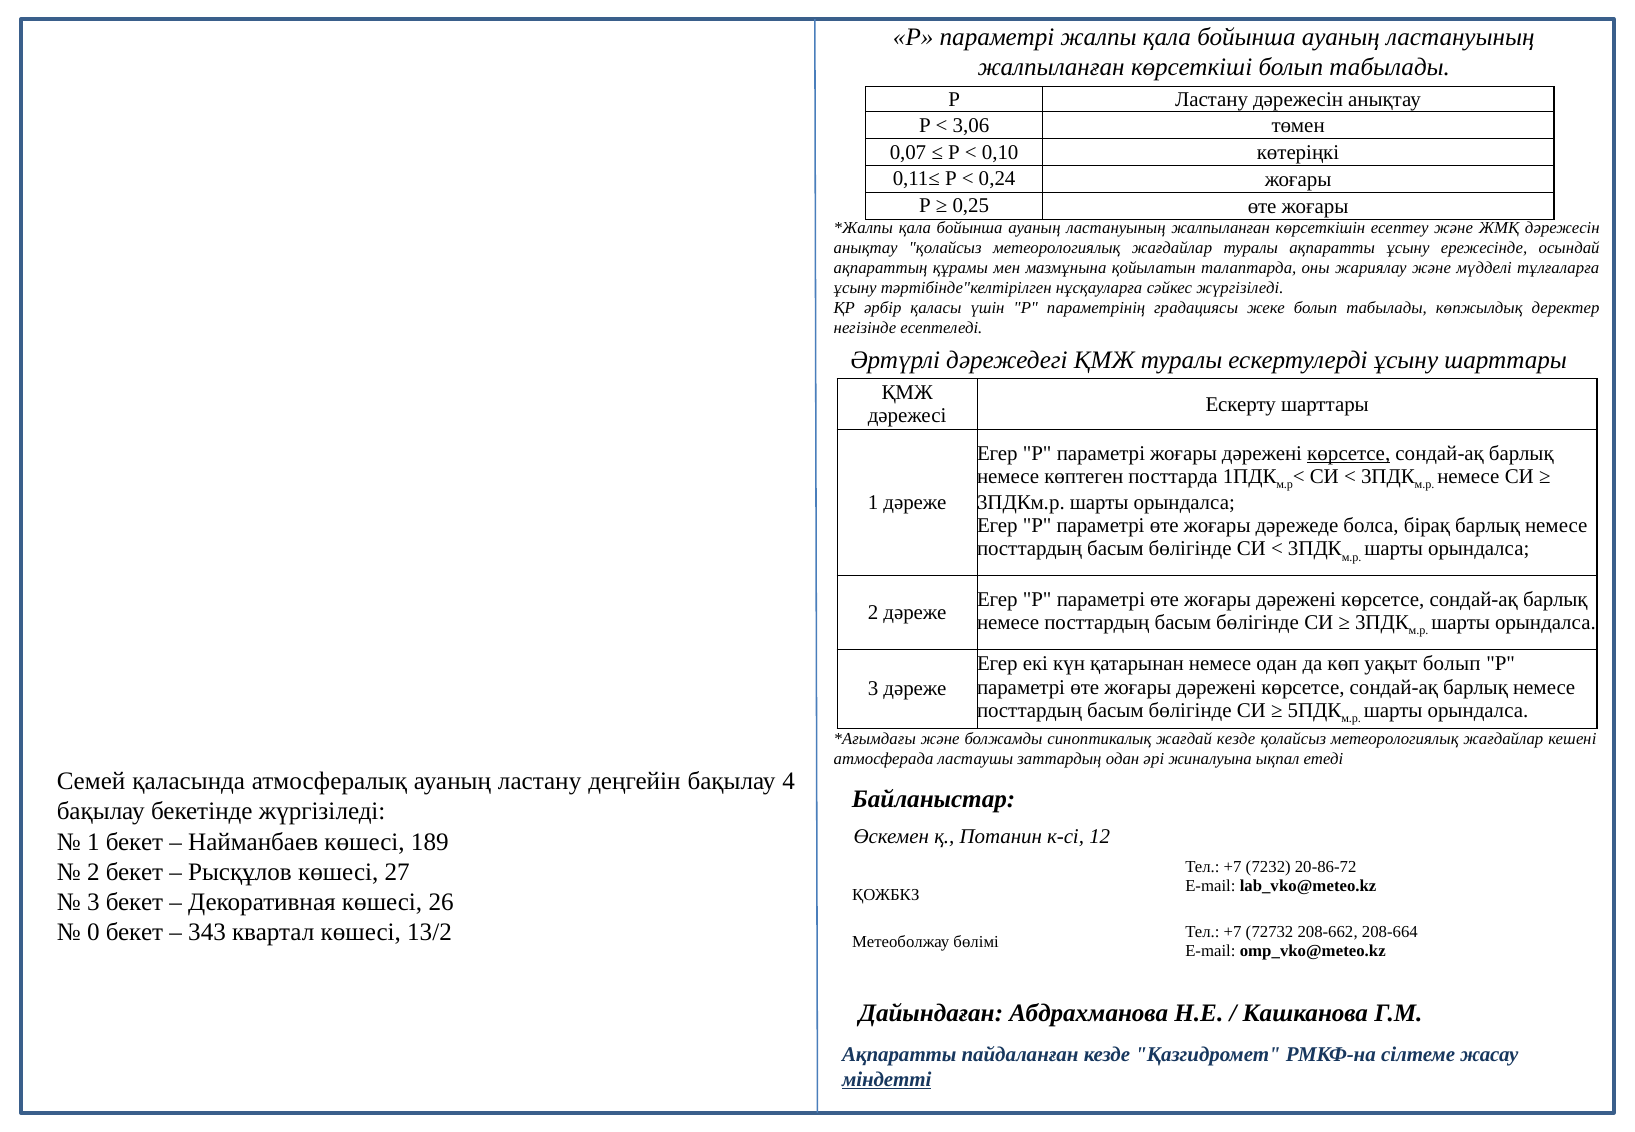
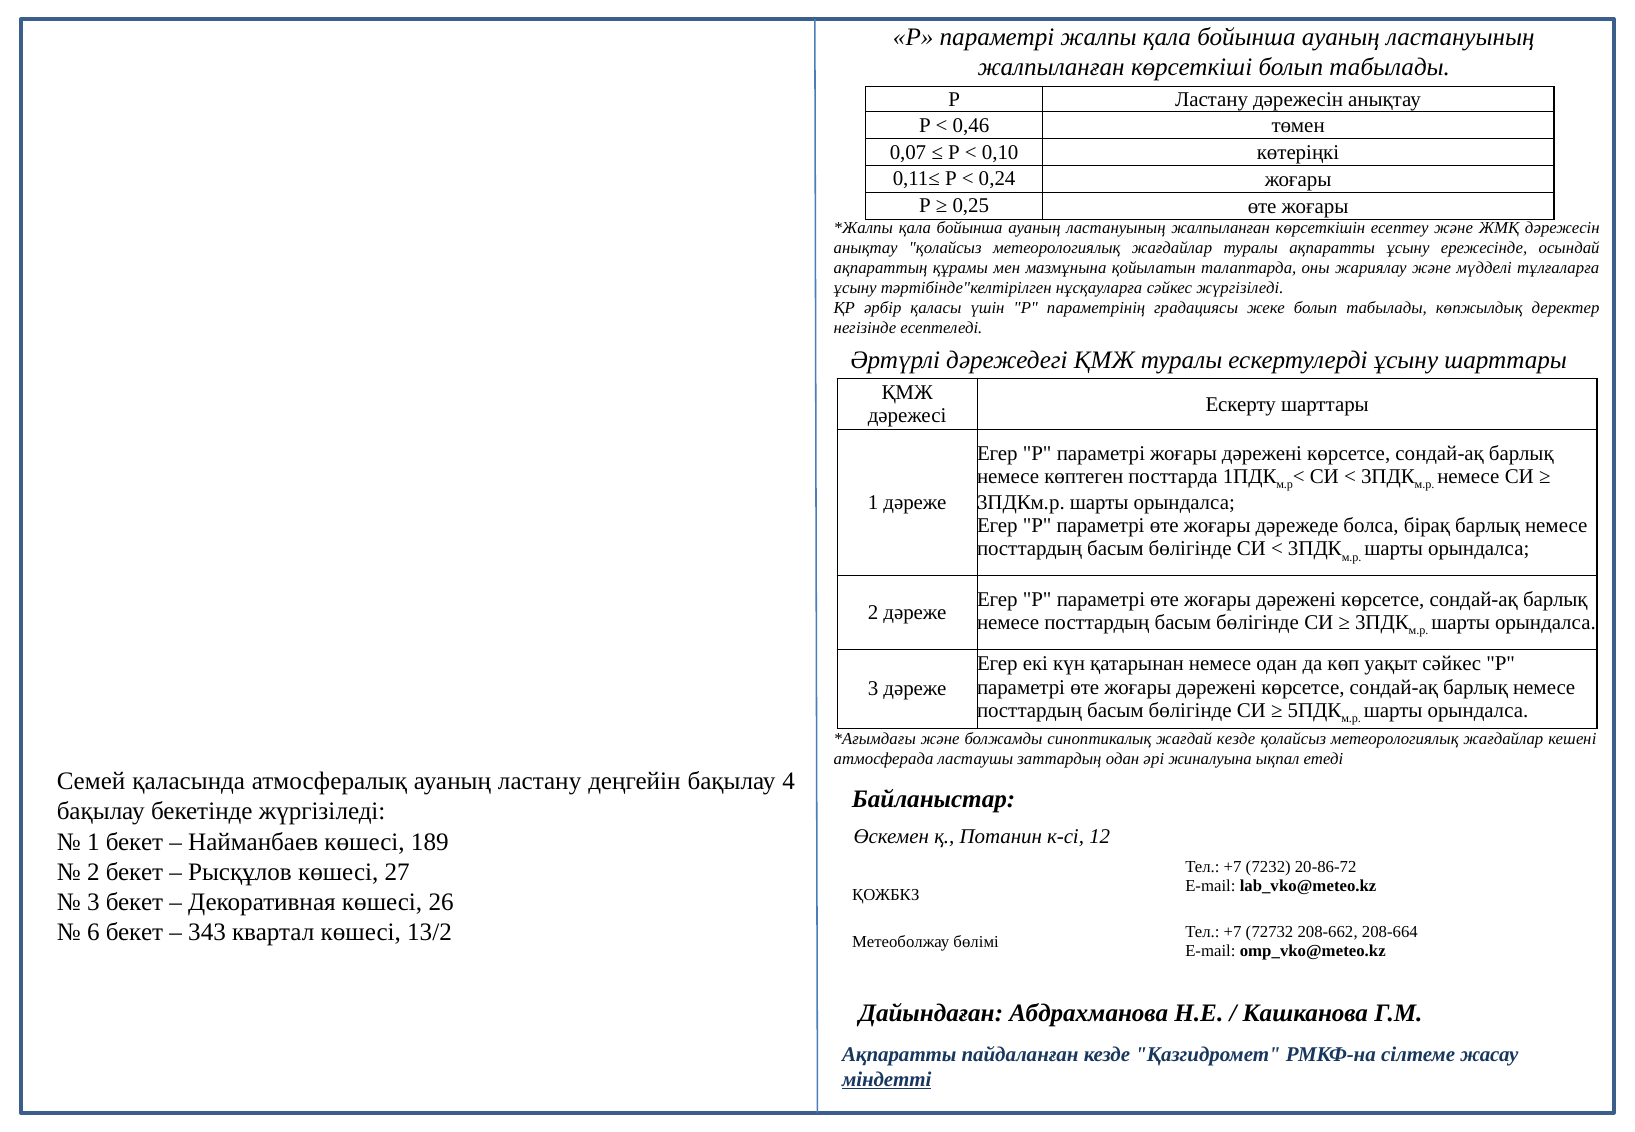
3,06: 3,06 -> 0,46 (971, 125)
көрсетсе underline: present -> none (1349, 453)
уақыт болып: болып -> сәйкес (1452, 664)
0: 0 -> 6 (93, 932)
